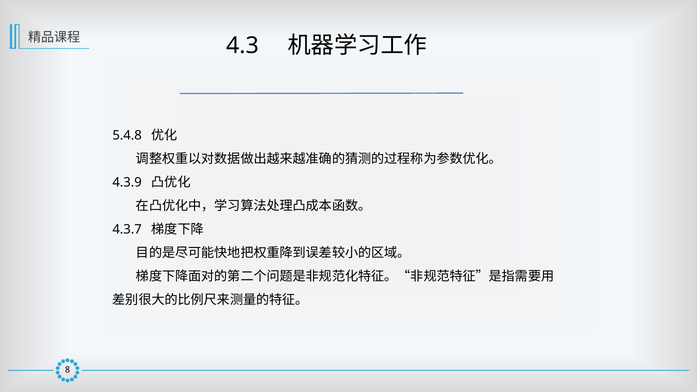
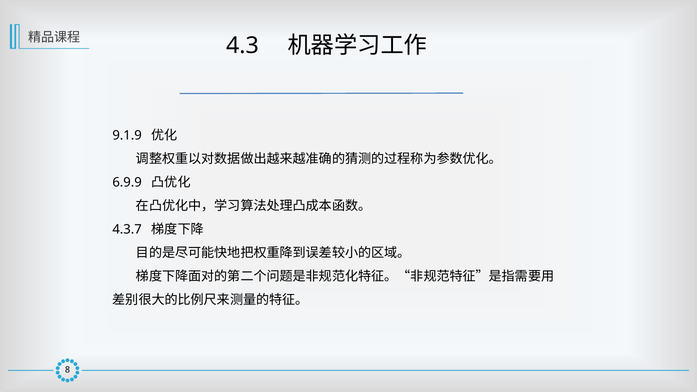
5.4.8: 5.4.8 -> 9.1.9 (127, 135)
4.3.9: 4.3.9 -> 6.9.9 (127, 182)
